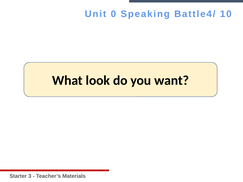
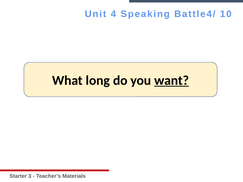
0: 0 -> 4 (113, 14)
look: look -> long (98, 81)
want underline: none -> present (172, 81)
